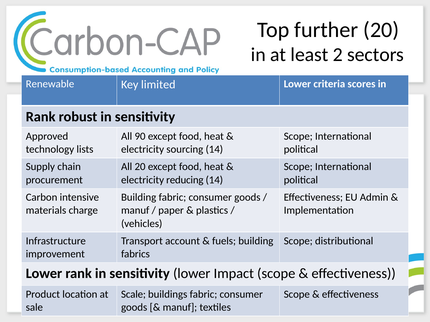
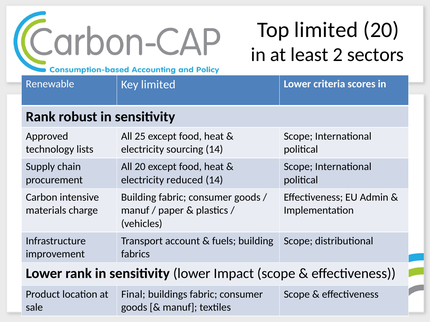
Top further: further -> limited (326, 30)
90: 90 -> 25 (140, 136)
reducing: reducing -> reduced (185, 180)
Scale: Scale -> Final (133, 295)
